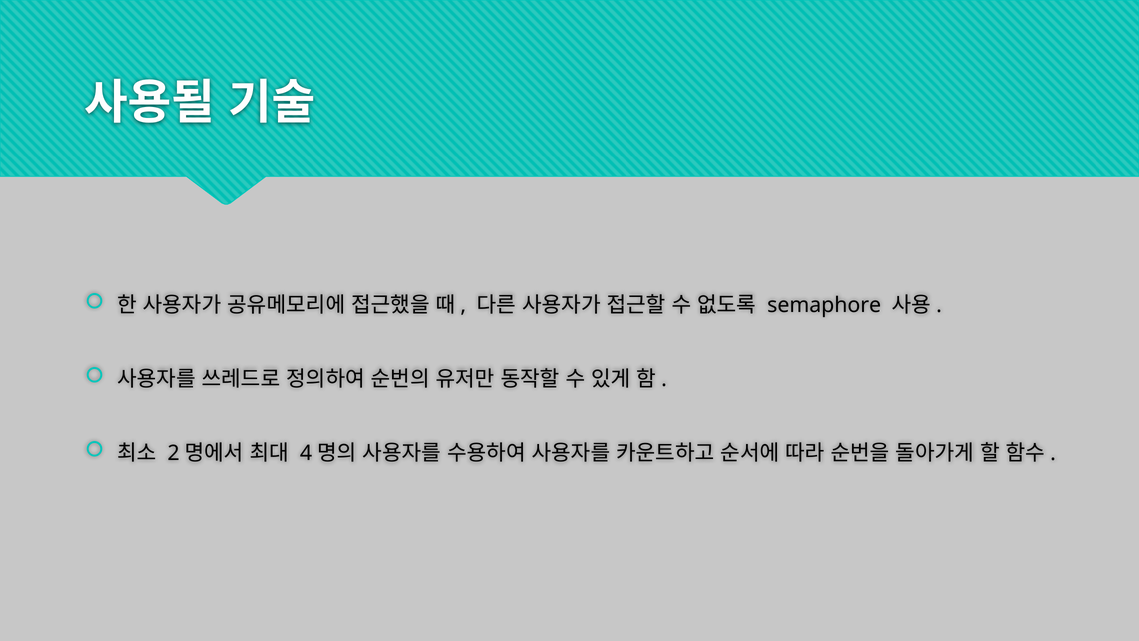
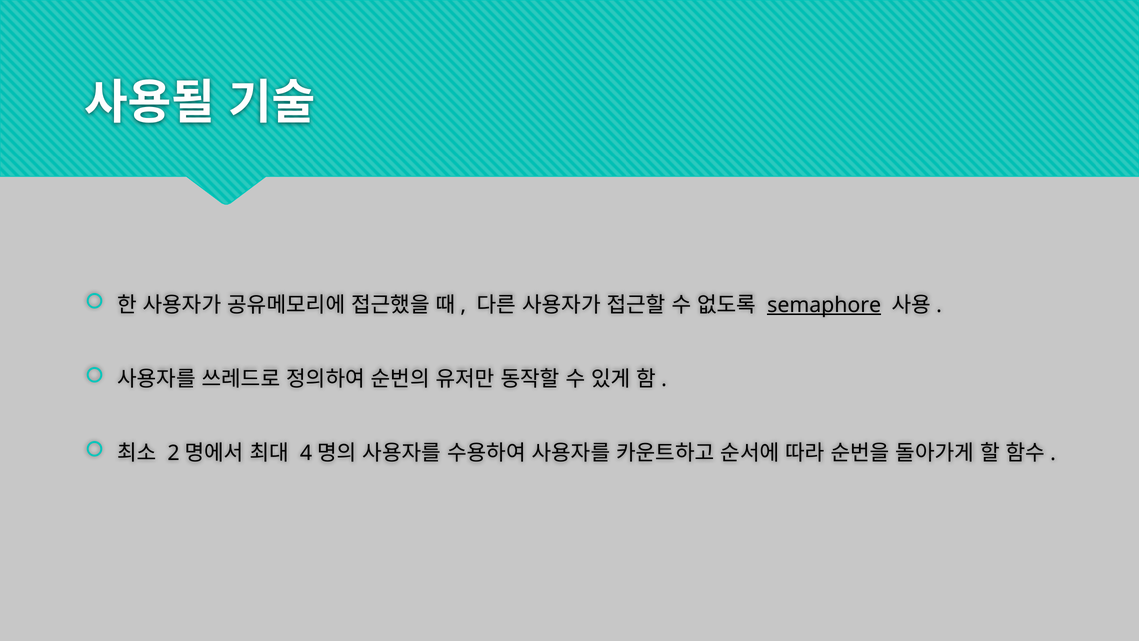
semaphore underline: none -> present (824, 305)
